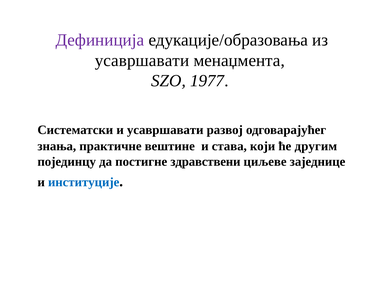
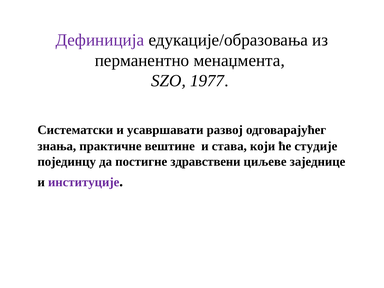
усавршавати: усавршавати -> перманентно (142, 60)
другим: другим -> студије (316, 146)
институције colour: blue -> purple (84, 182)
